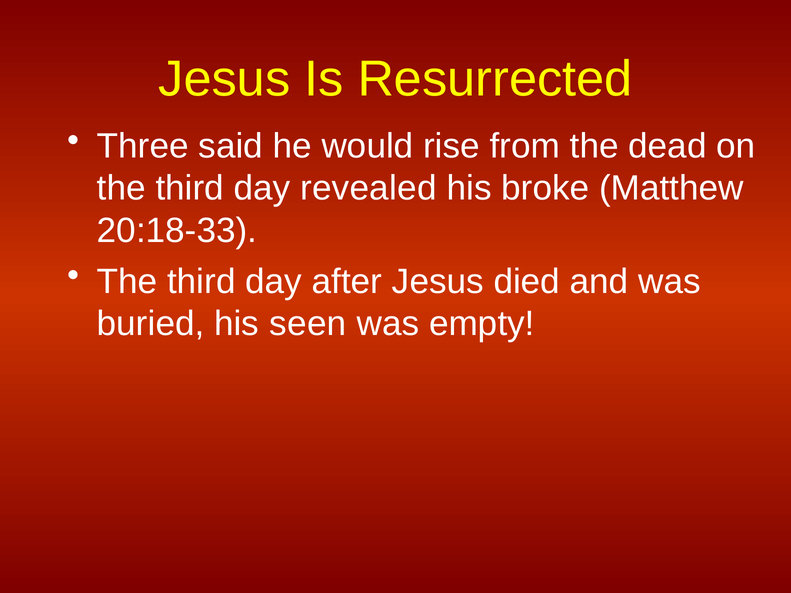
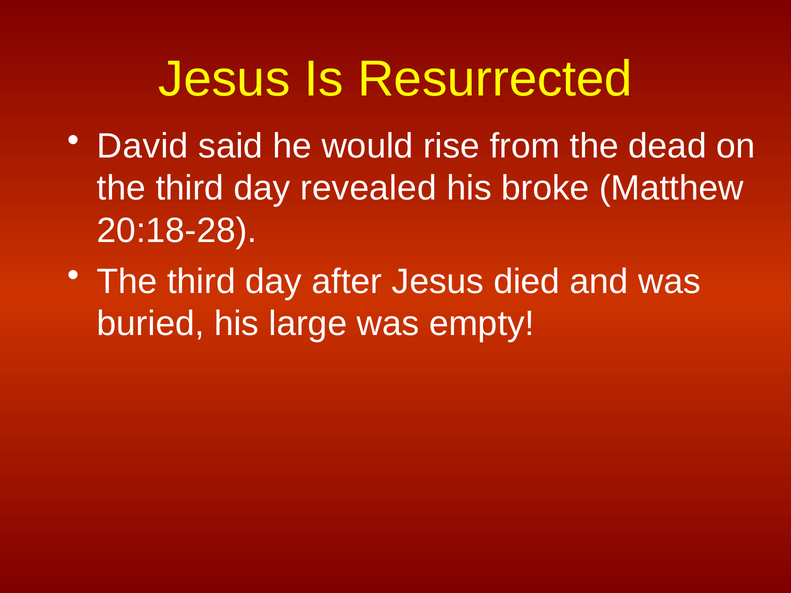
Three: Three -> David (143, 146)
20:18-33: 20:18-33 -> 20:18-28 (177, 231)
seen: seen -> large (308, 324)
